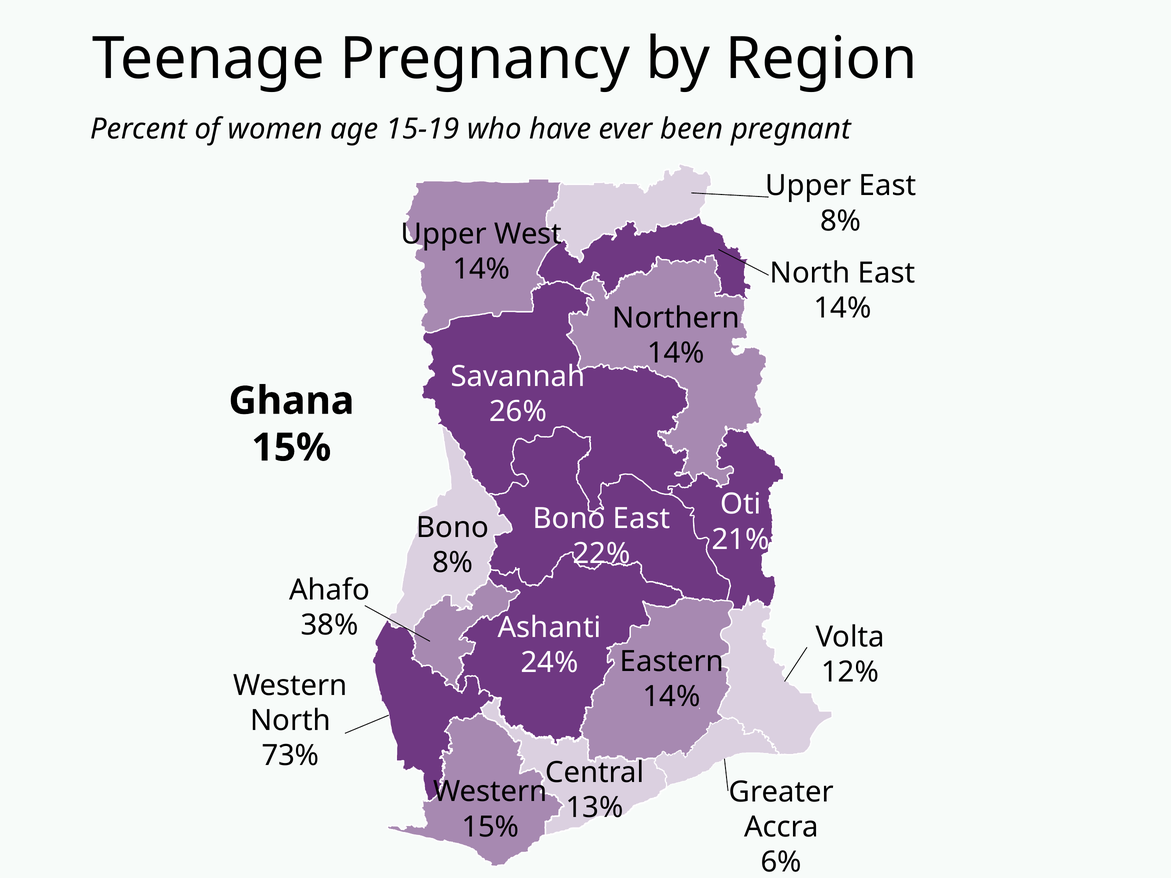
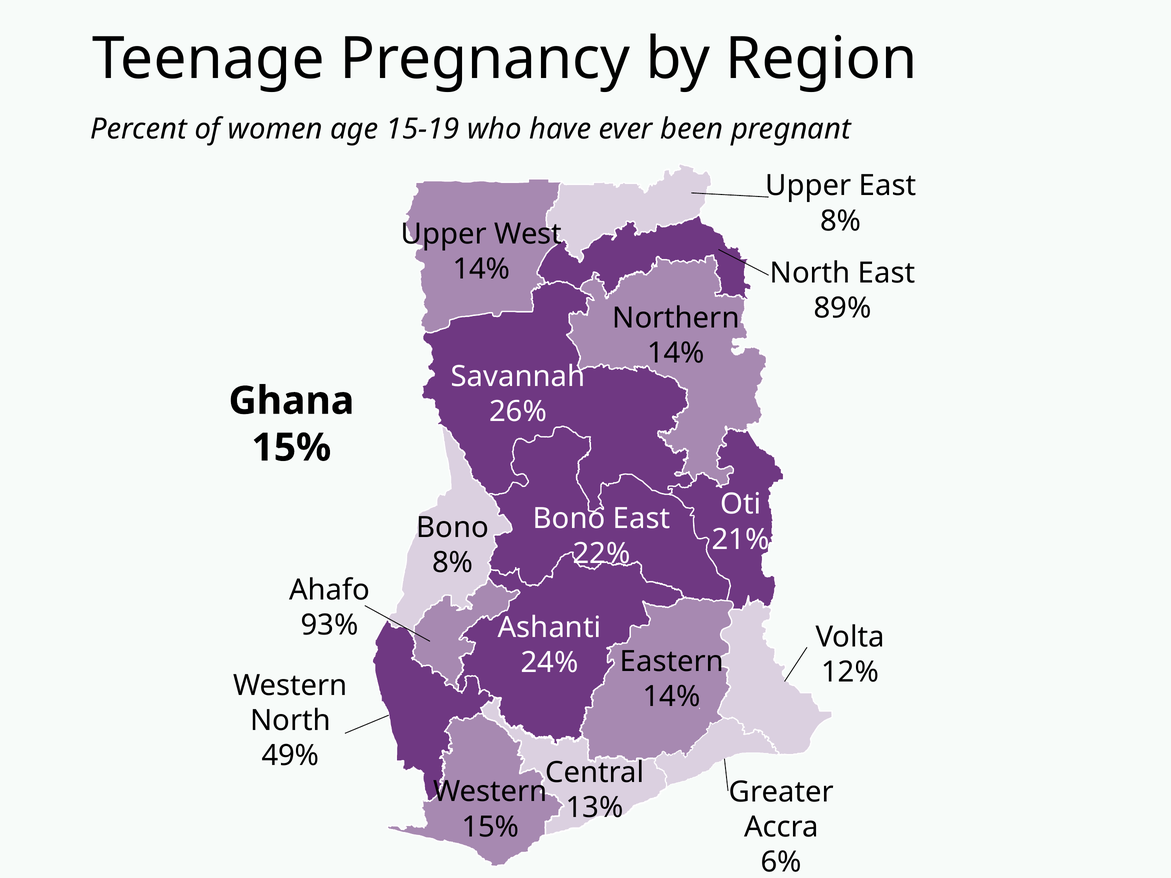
14%: 14% -> 89% (843, 308)
38%: 38% -> 93% (330, 625)
73%: 73% -> 49% (290, 756)
